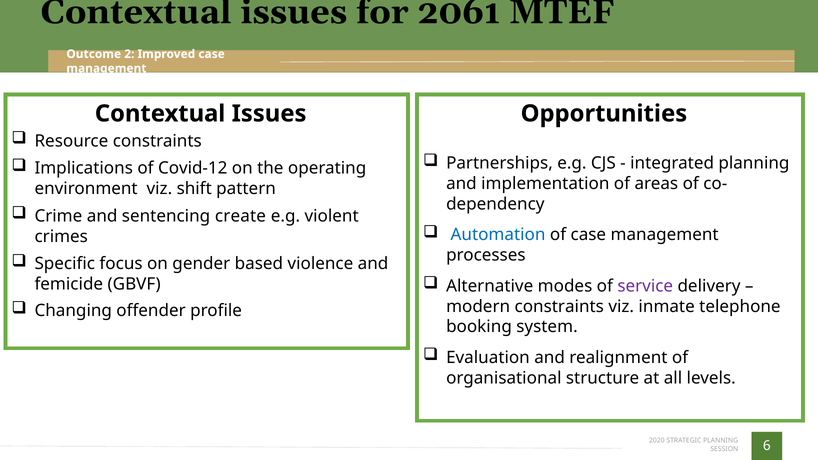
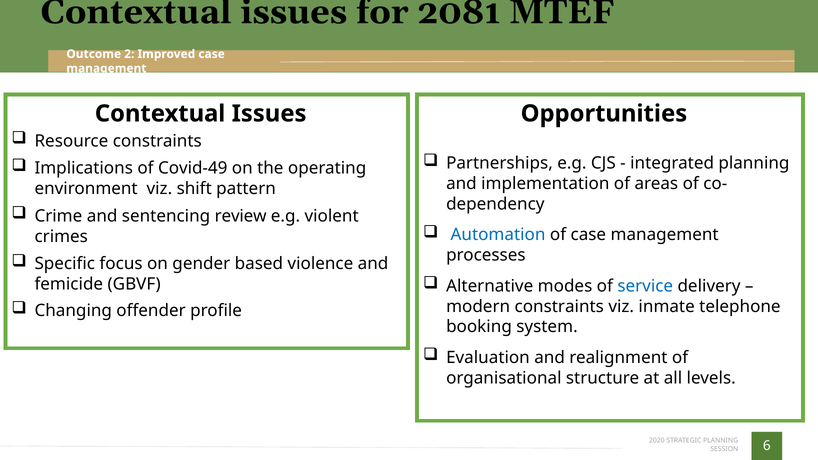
2061: 2061 -> 2081 (459, 12)
Covid-12: Covid-12 -> Covid-49 (193, 168)
create: create -> review (241, 216)
service colour: purple -> blue (645, 286)
